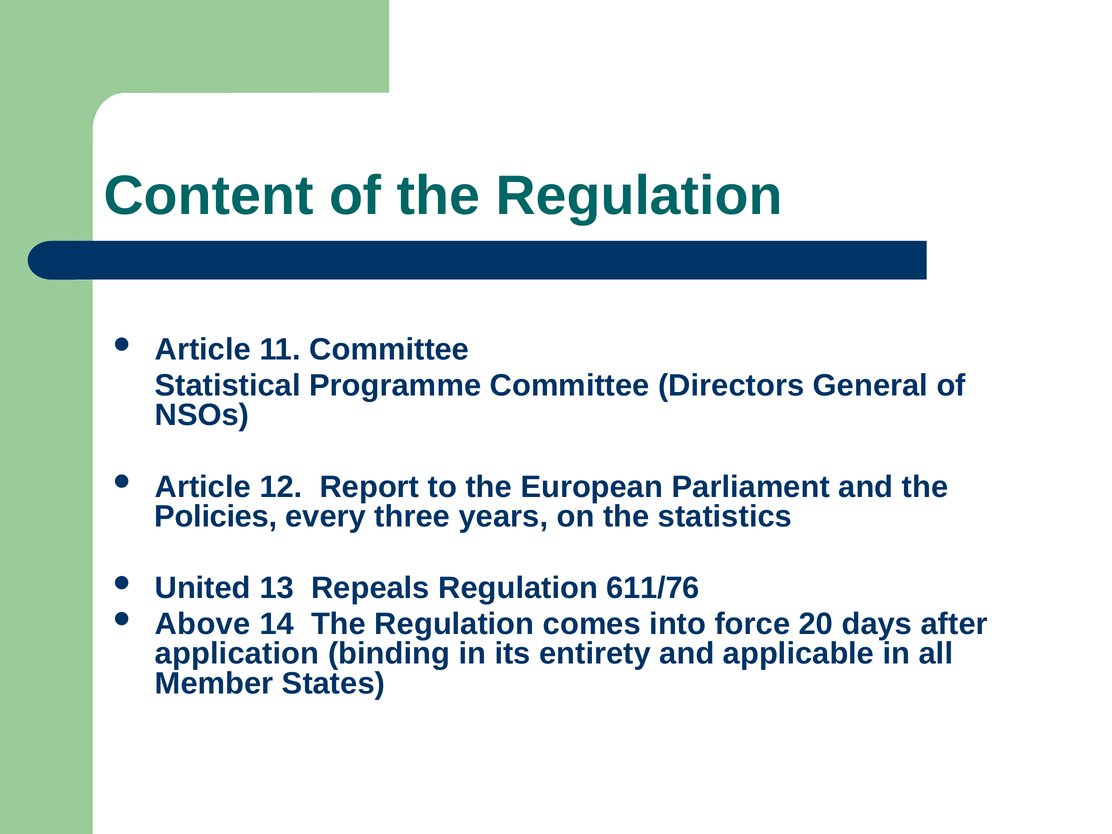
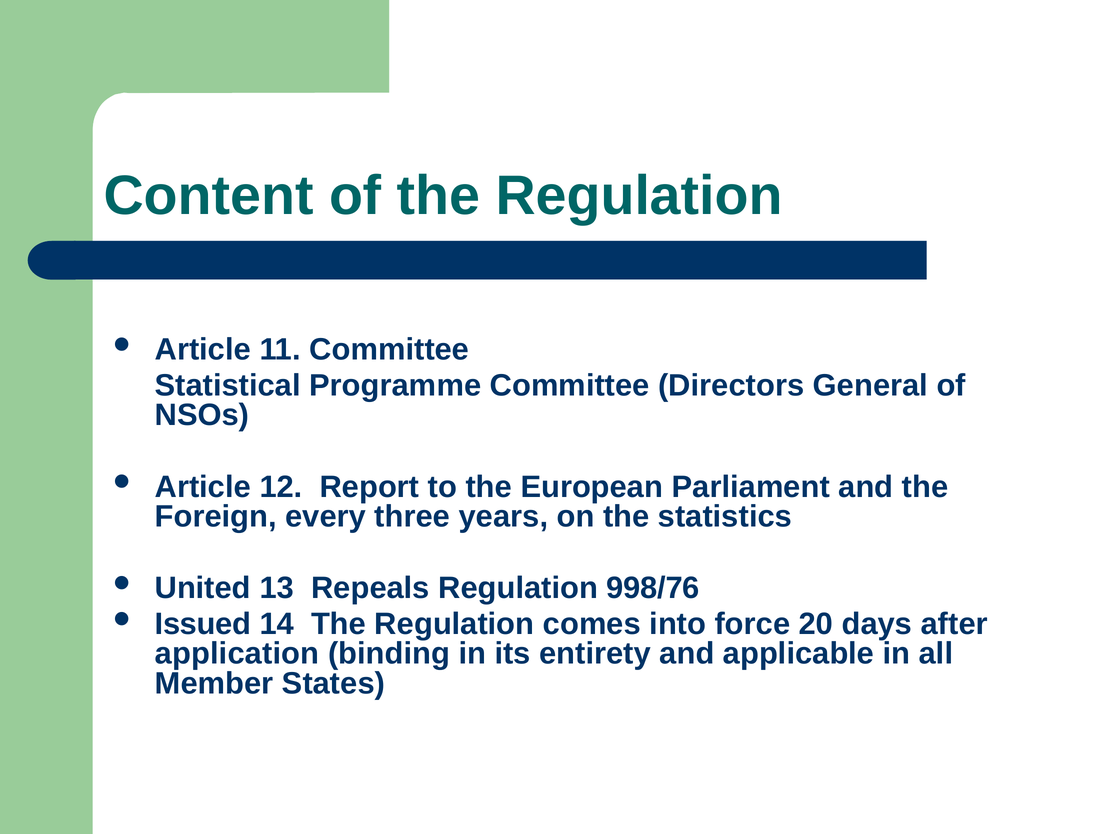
Policies: Policies -> Foreign (216, 517)
611/76: 611/76 -> 998/76 (653, 588)
Above: Above -> Issued (203, 624)
